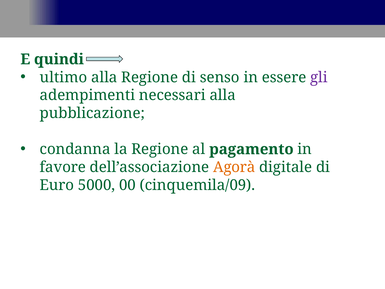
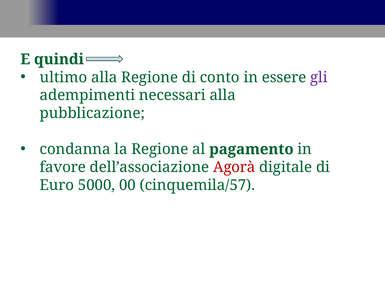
senso: senso -> conto (220, 77)
Agorà colour: orange -> red (234, 167)
cinquemila/09: cinquemila/09 -> cinquemila/57 (197, 185)
